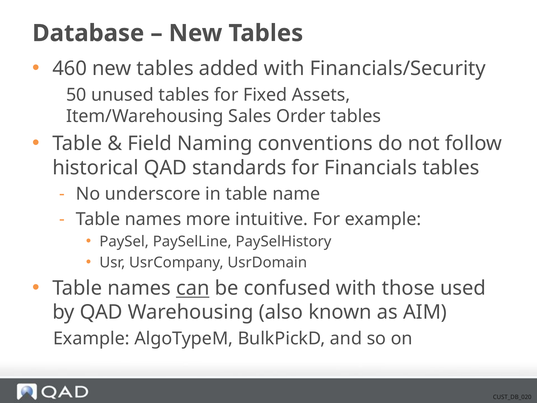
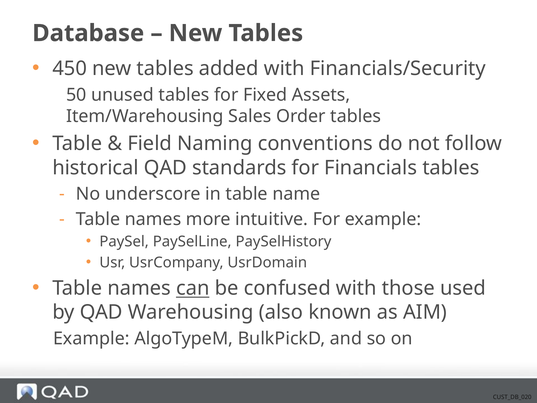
460: 460 -> 450 (70, 69)
